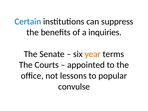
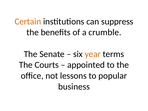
Certain colour: blue -> orange (28, 21)
inquiries: inquiries -> crumble (105, 32)
convulse: convulse -> business (74, 87)
